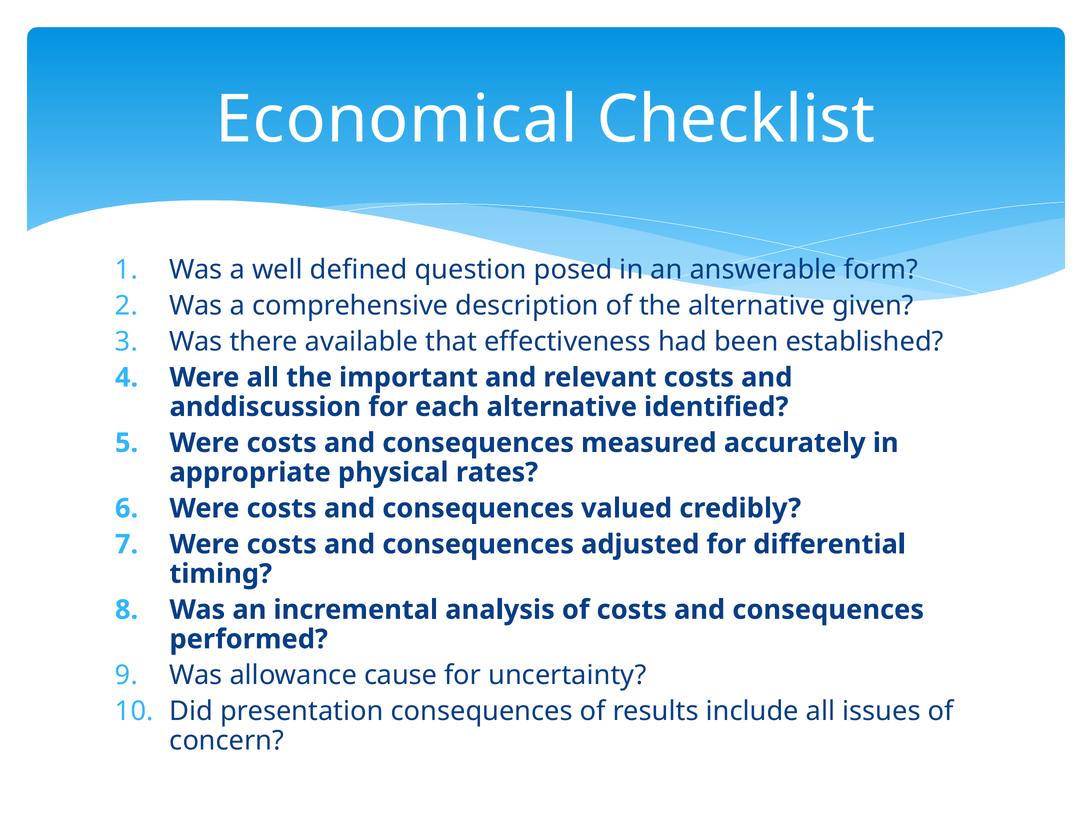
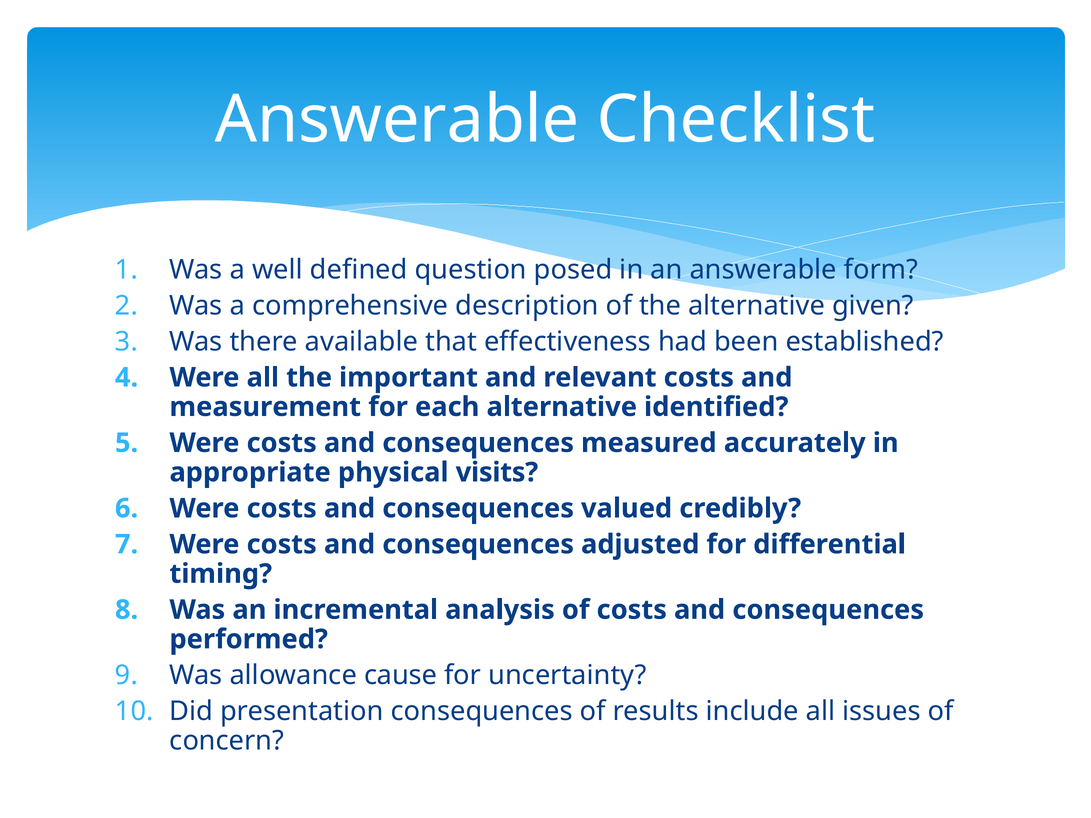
Economical: Economical -> Answerable (397, 120)
anddiscussion: anddiscussion -> measurement (265, 407)
rates: rates -> visits (497, 473)
